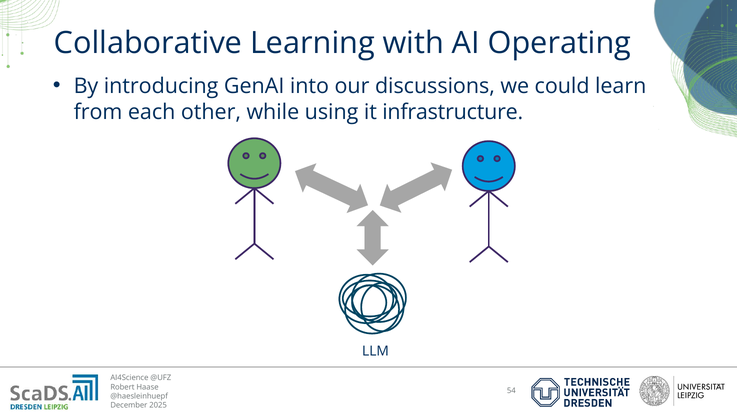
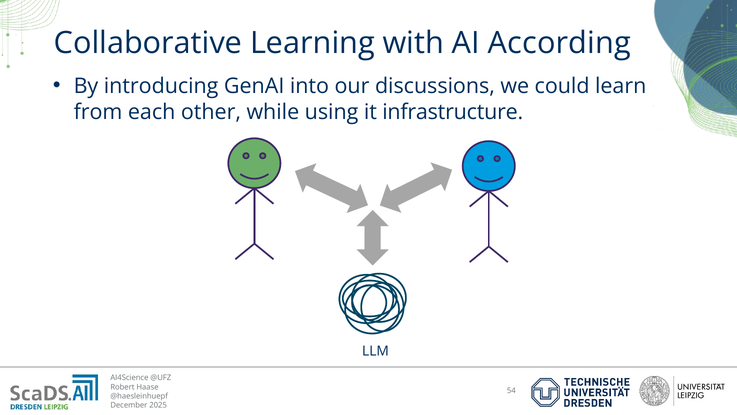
Operating: Operating -> According (559, 43)
